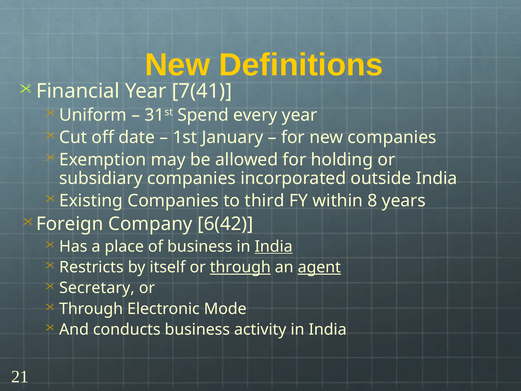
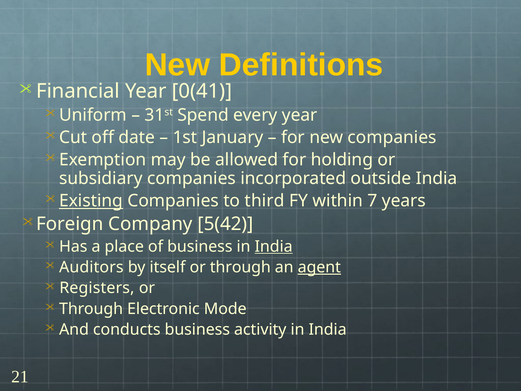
7(41: 7(41 -> 0(41 (202, 91)
Existing underline: none -> present (91, 201)
8: 8 -> 7 (372, 201)
6(42: 6(42 -> 5(42 (225, 224)
Restricts: Restricts -> Auditors (91, 267)
through underline: present -> none (240, 267)
Secretary: Secretary -> Registers (97, 288)
